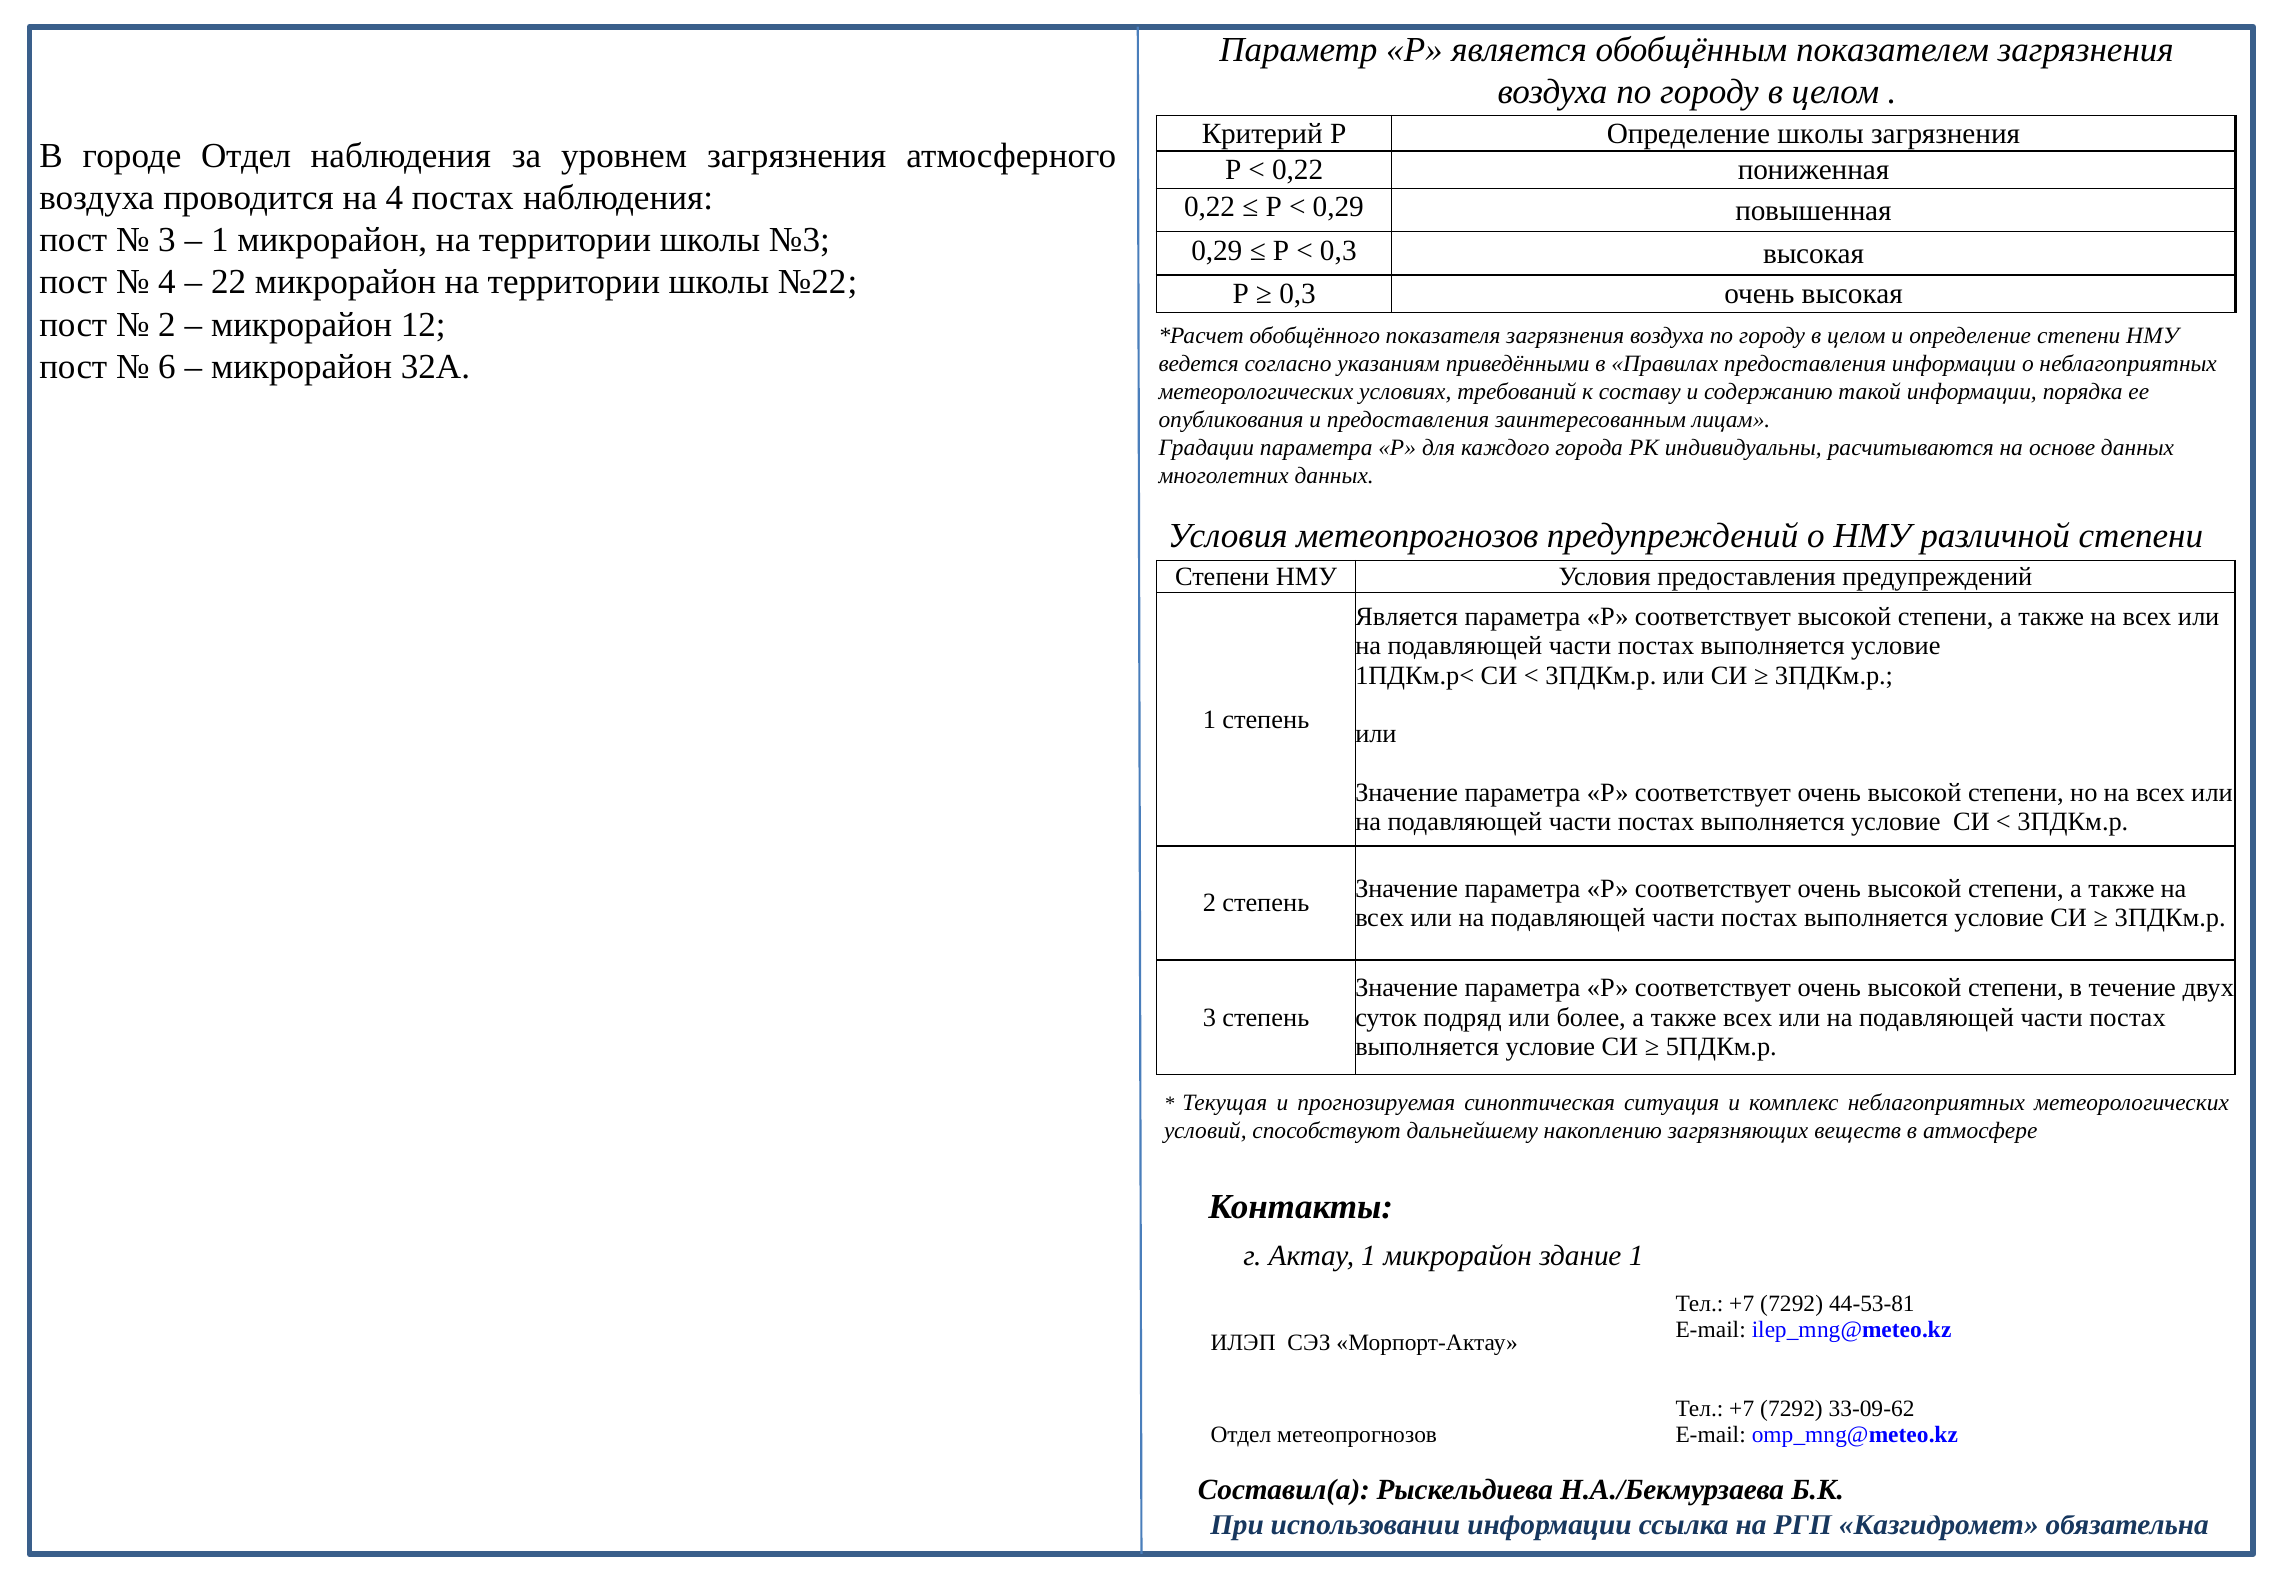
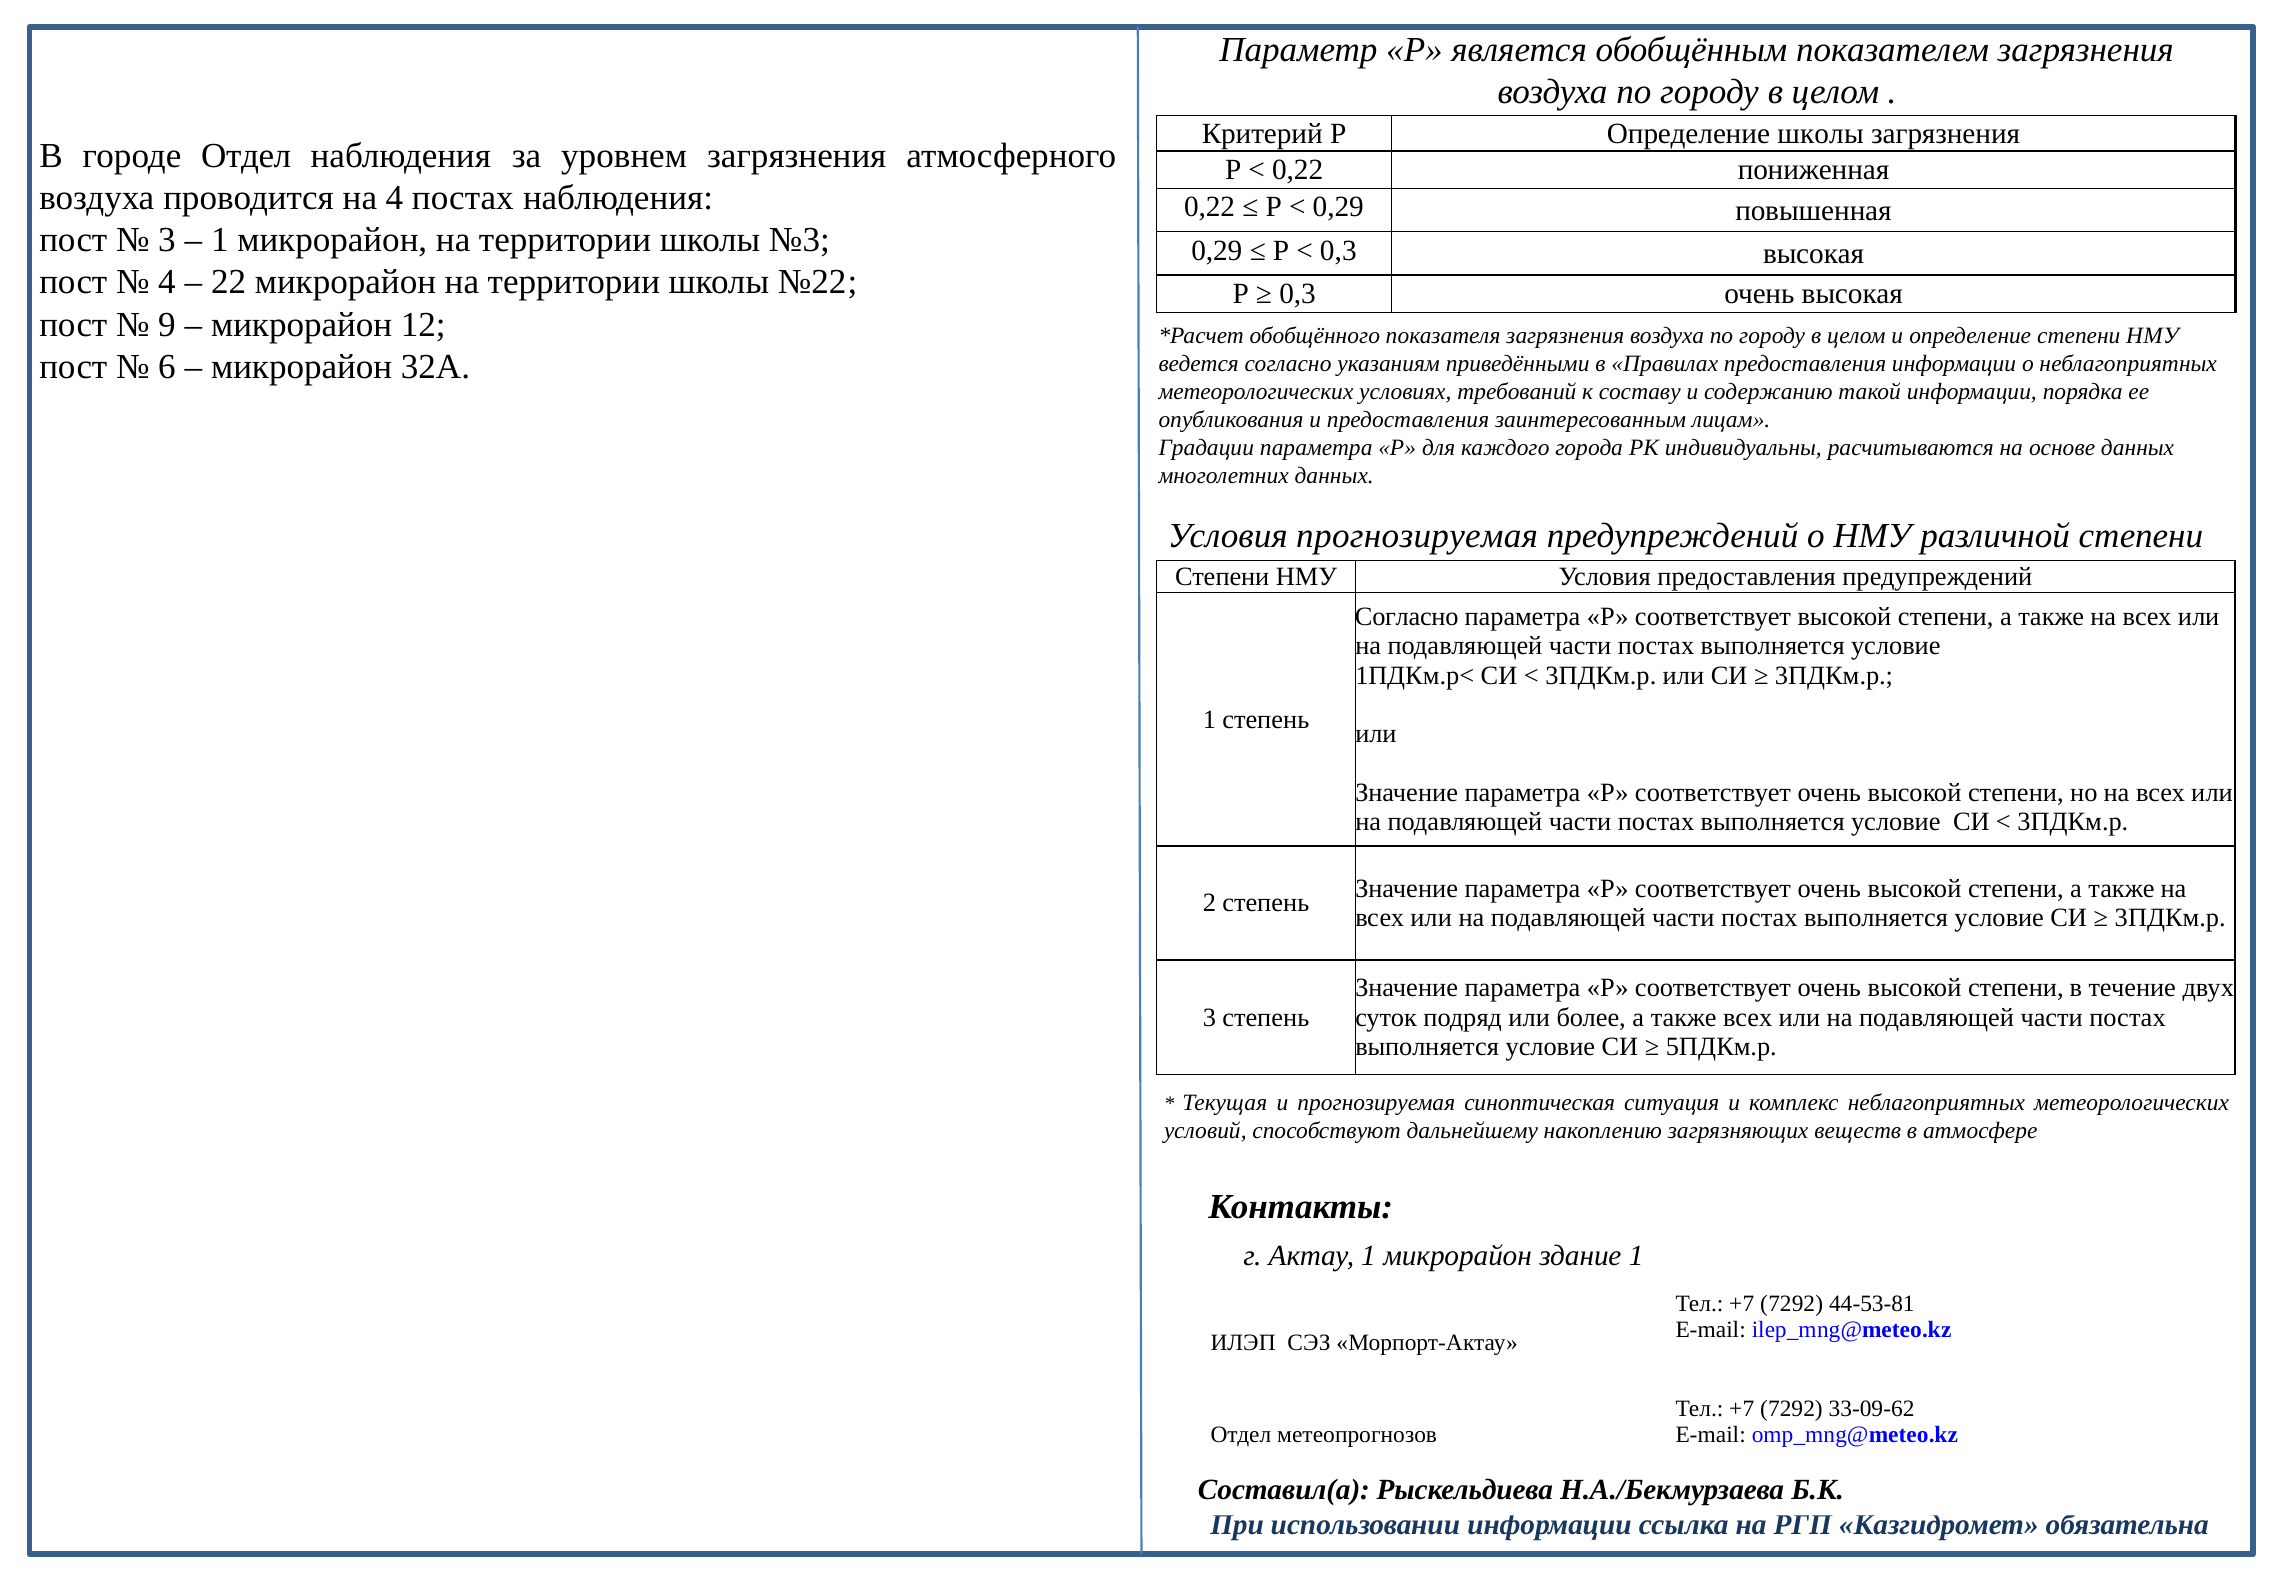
2: 2 -> 9 (167, 324)
Условия метеопрогнозов: метеопрогнозов -> прогнозируемая (1417, 536)
Является: Является -> Согласно (1407, 617)
